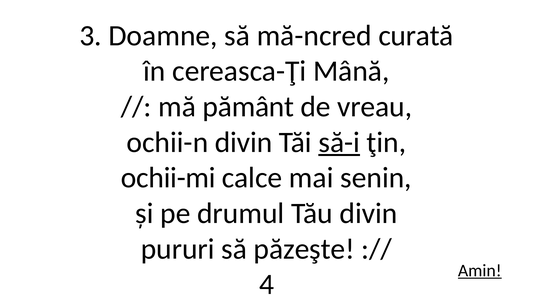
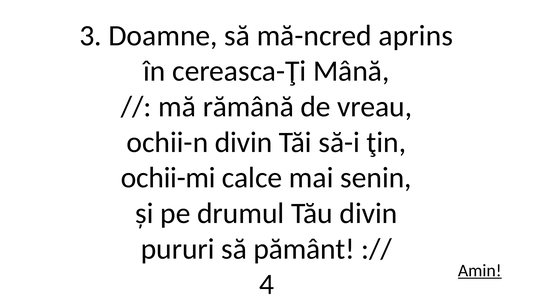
curată: curată -> aprins (416, 36)
pământ: pământ -> rămână (248, 107)
să-i underline: present -> none (339, 142)
păzeşte: păzeşte -> pământ (304, 249)
